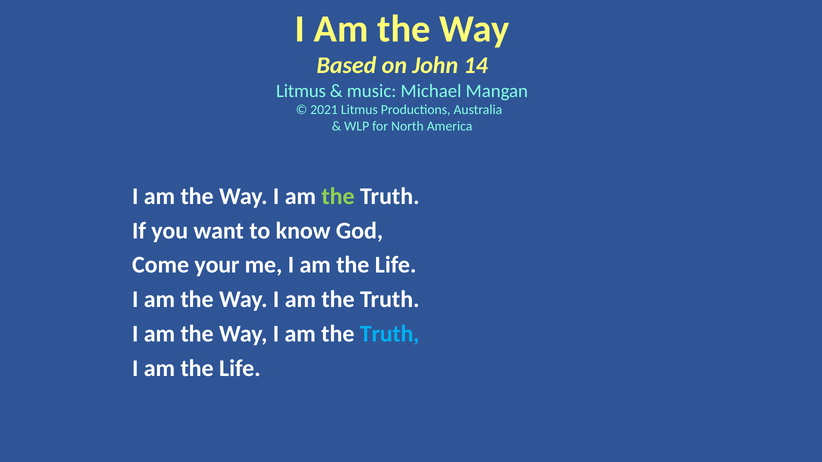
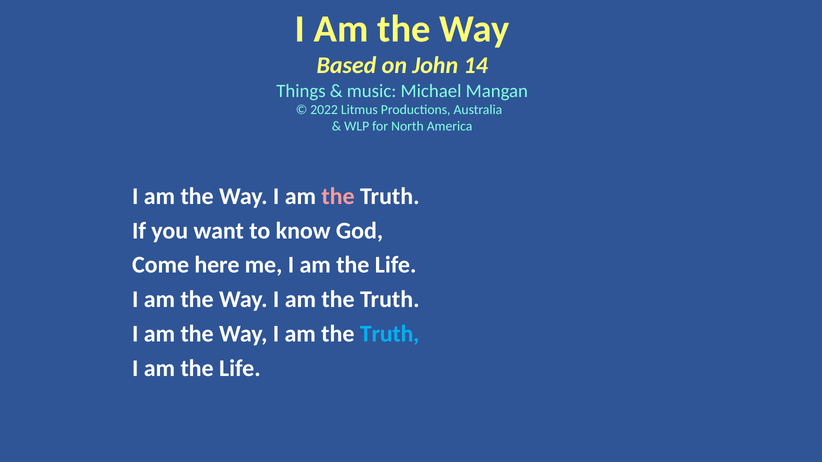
Litmus: Litmus -> Things (301, 91)
2021: 2021 -> 2022 (324, 110)
the colour: light green -> pink (338, 196)
your: your -> here (217, 265)
